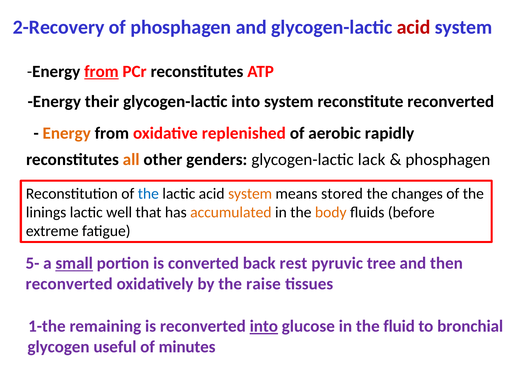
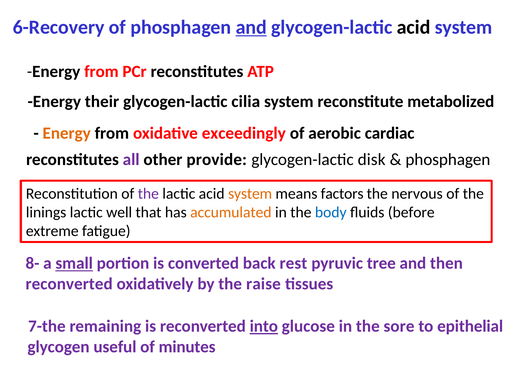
2-Recovery: 2-Recovery -> 6-Recovery (59, 27)
and underline: none -> present (251, 27)
acid colour: red -> black (414, 27)
from underline: present -> none (101, 72)
glycogen-lactic into: into -> cilia (246, 102)
reconstitute reconverted: reconverted -> metabolized (451, 102)
replenished: replenished -> exceedingly (244, 133)
rapidly: rapidly -> cardiac (390, 133)
all colour: orange -> purple (131, 160)
genders: genders -> provide (217, 160)
lack: lack -> disk (372, 160)
the colour: blue -> purple (148, 194)
stored: stored -> factors (342, 194)
changes: changes -> nervous (417, 194)
body colour: orange -> blue (331, 213)
5-: 5- -> 8- (32, 264)
1-the: 1-the -> 7-the (47, 327)
fluid: fluid -> sore (399, 327)
bronchial: bronchial -> epithelial (470, 327)
